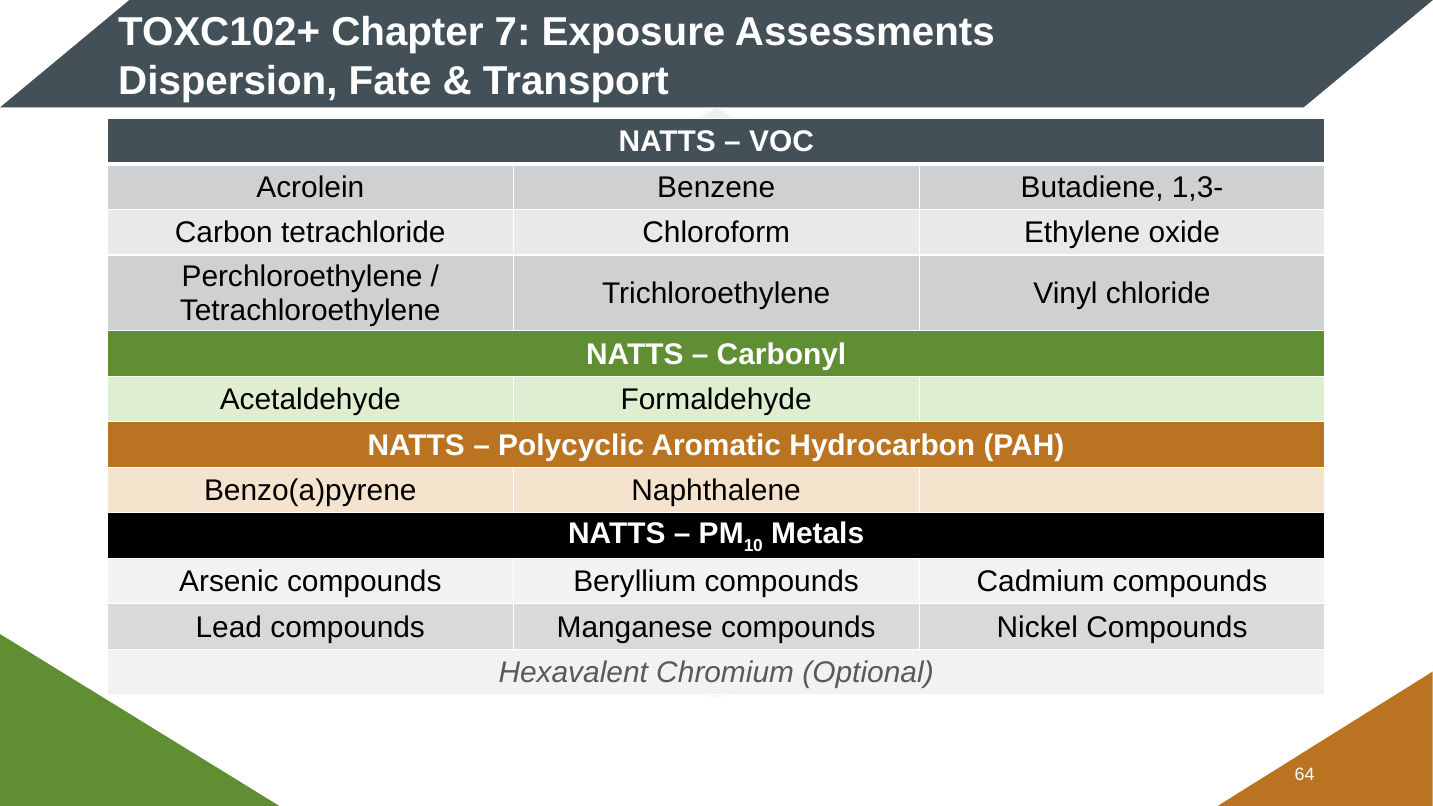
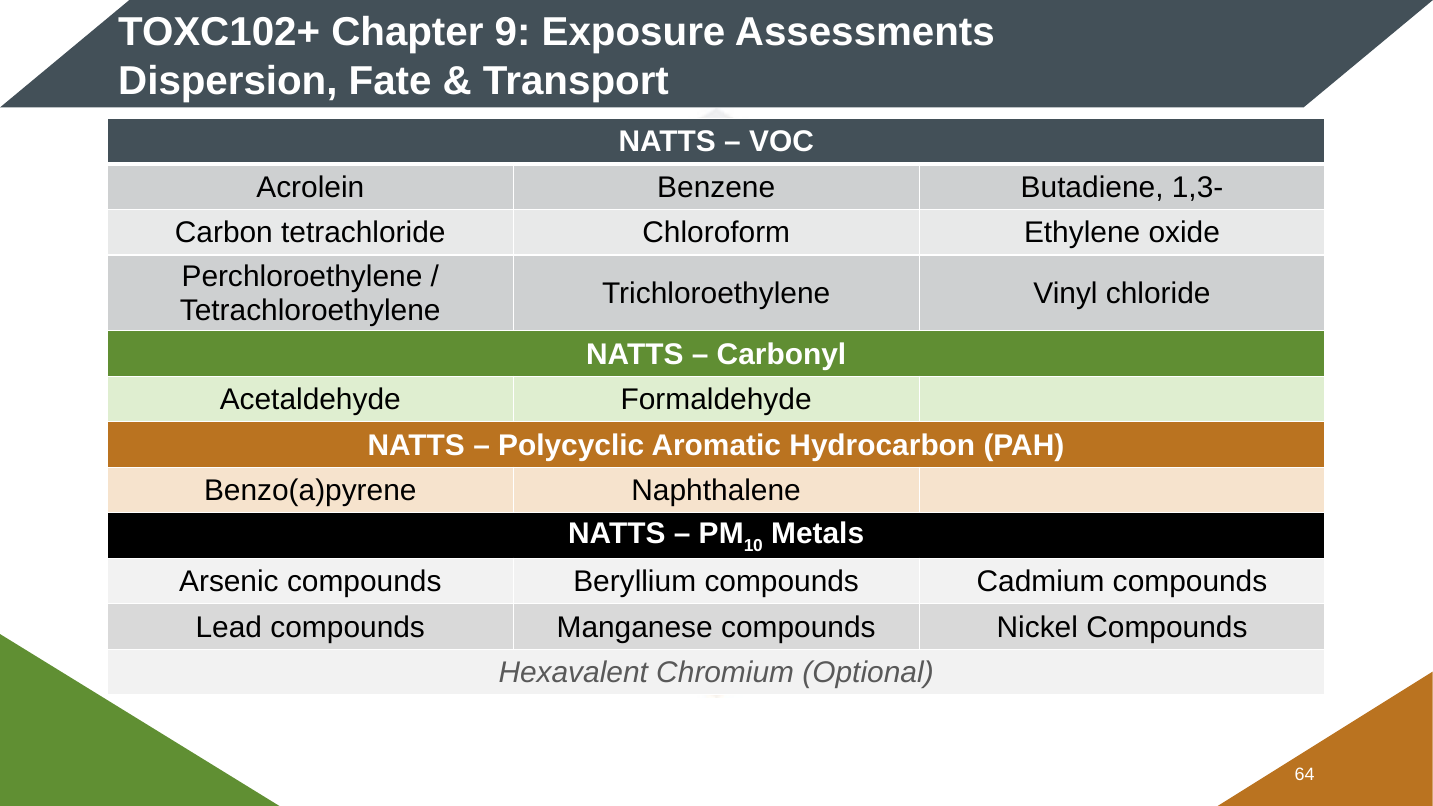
7: 7 -> 9 (513, 32)
